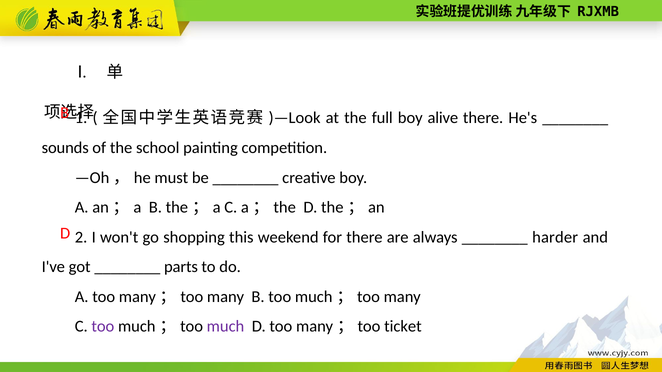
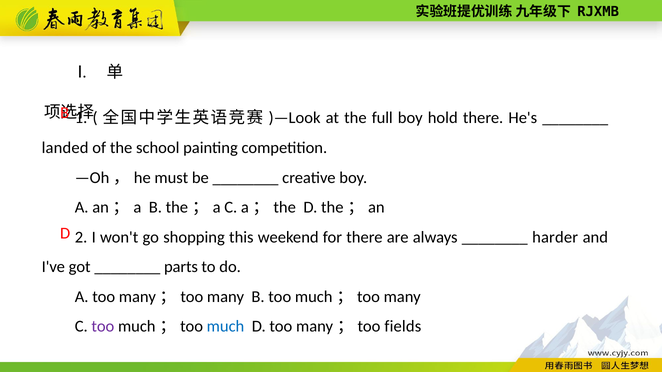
alive: alive -> hold (443, 118)
sounds: sounds -> landed (65, 148)
much colour: purple -> blue (226, 327)
ticket: ticket -> fields (403, 327)
